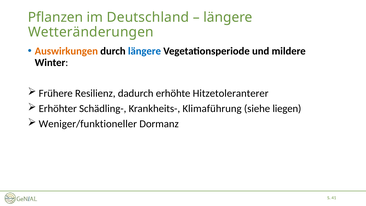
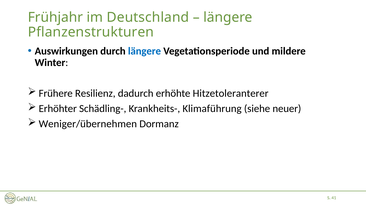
Pflanzen: Pflanzen -> Frühjahr (55, 17)
Wetteränderungen: Wetteränderungen -> Pflanzenstrukturen (91, 32)
Auswirkungen colour: orange -> black (66, 51)
liegen: liegen -> neuer (287, 109)
Weniger/funktioneller: Weniger/funktioneller -> Weniger/übernehmen (88, 124)
